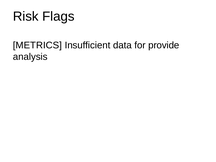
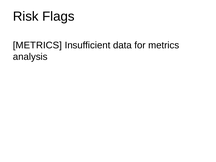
for provide: provide -> metrics (164, 45)
